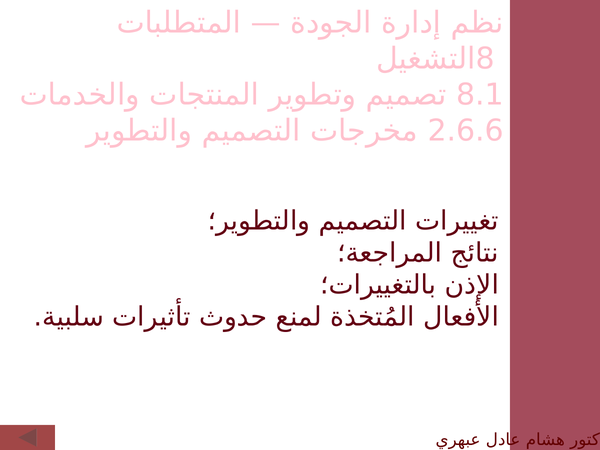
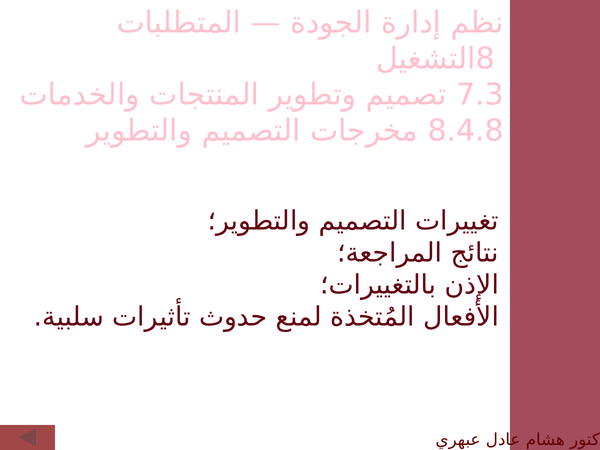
8.1: 8.1 -> 7.3 (480, 95)
2.6.6: 2.6.6 -> 8.4.8 (466, 131)
